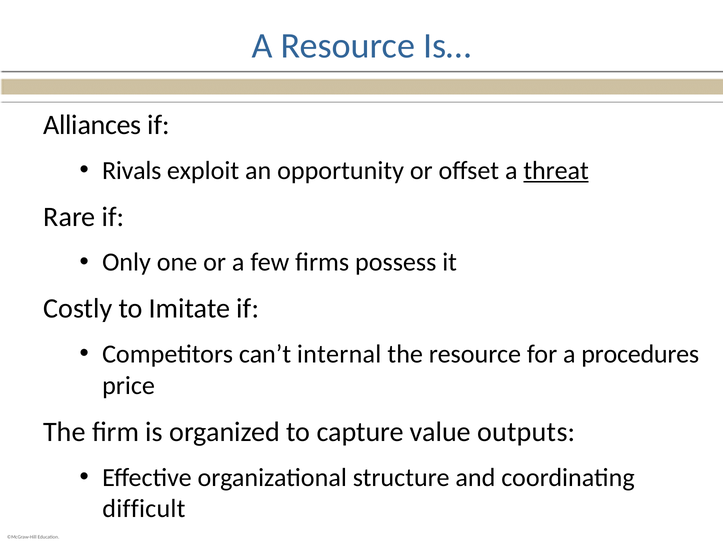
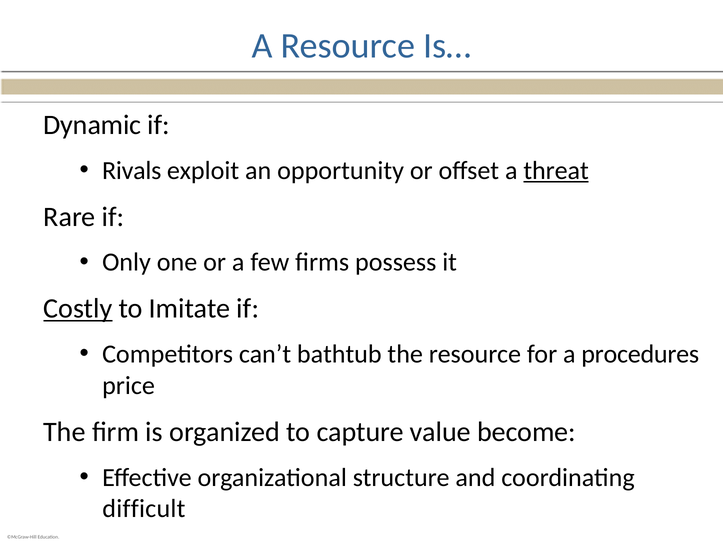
Alliances: Alliances -> Dynamic (92, 125)
Costly underline: none -> present (78, 309)
internal: internal -> bathtub (339, 354)
outputs: outputs -> become (526, 432)
